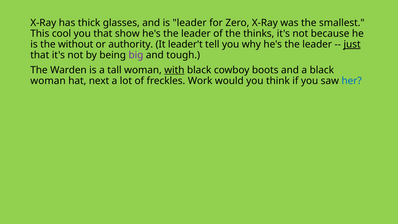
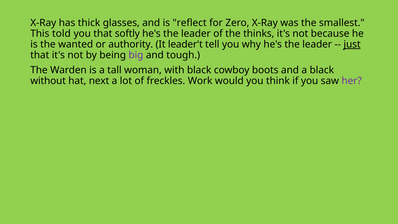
is leader: leader -> reflect (190, 23)
cool: cool -> told (61, 34)
show: show -> softly (127, 34)
without: without -> wanted (76, 44)
with underline: present -> none (174, 70)
woman: woman -> without (48, 81)
her colour: blue -> purple (352, 81)
